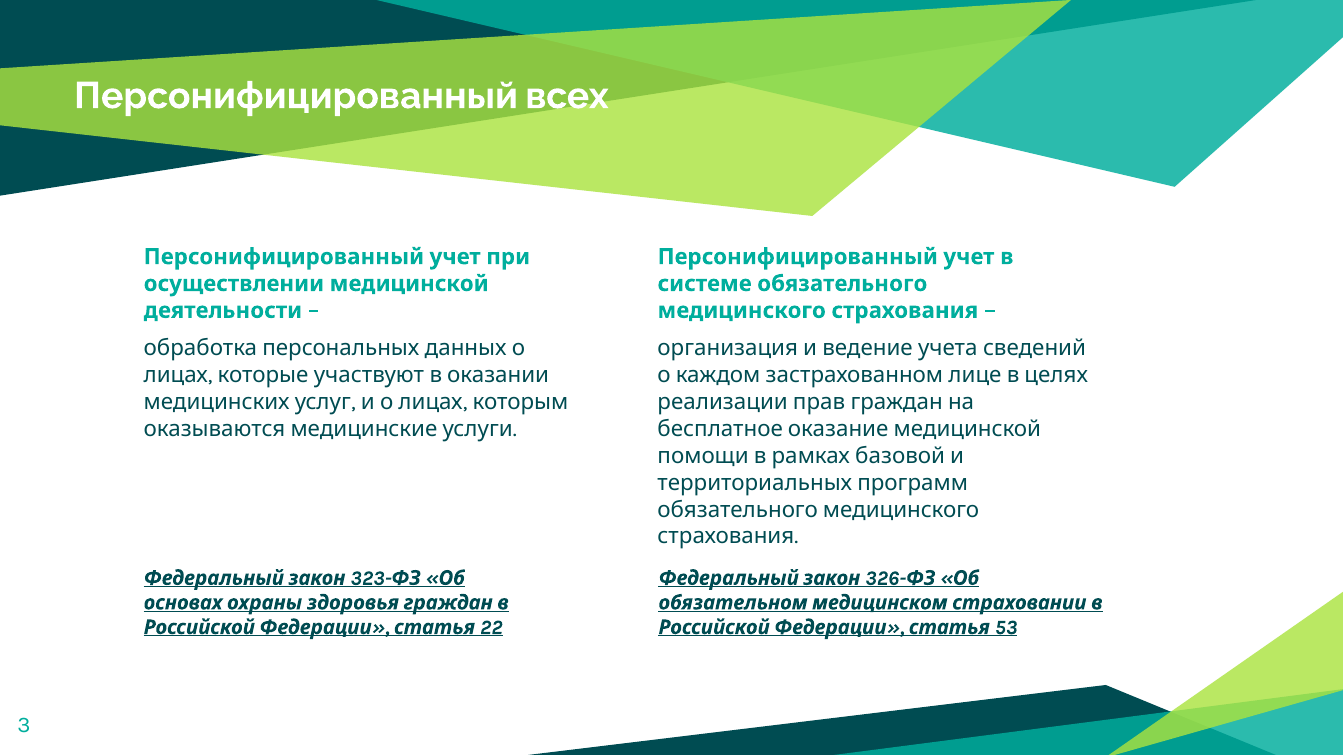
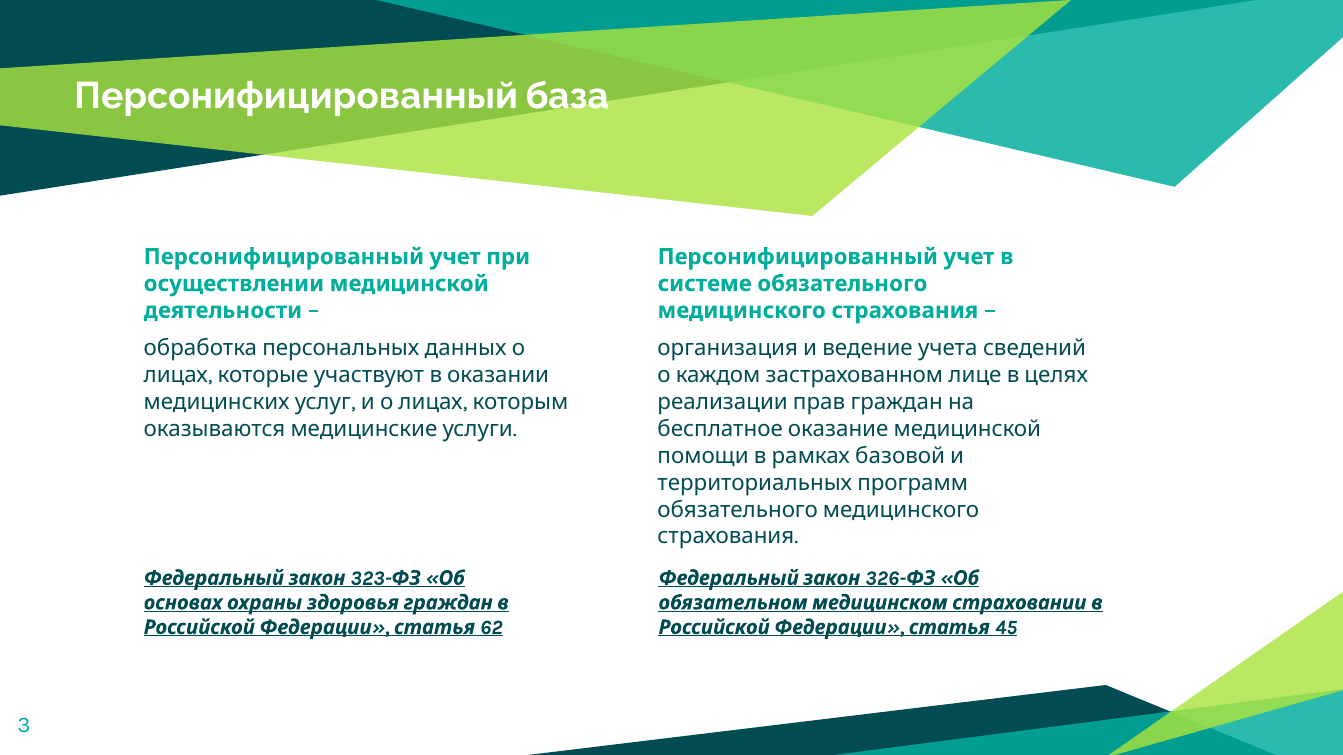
всех: всех -> база (567, 96)
22: 22 -> 62 (491, 628)
53: 53 -> 45 (1006, 628)
